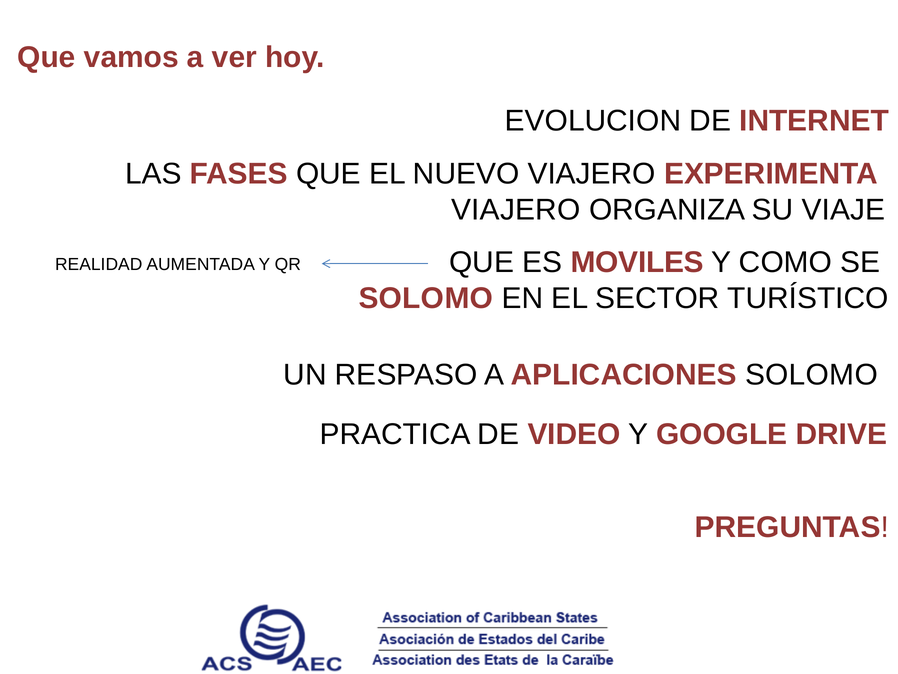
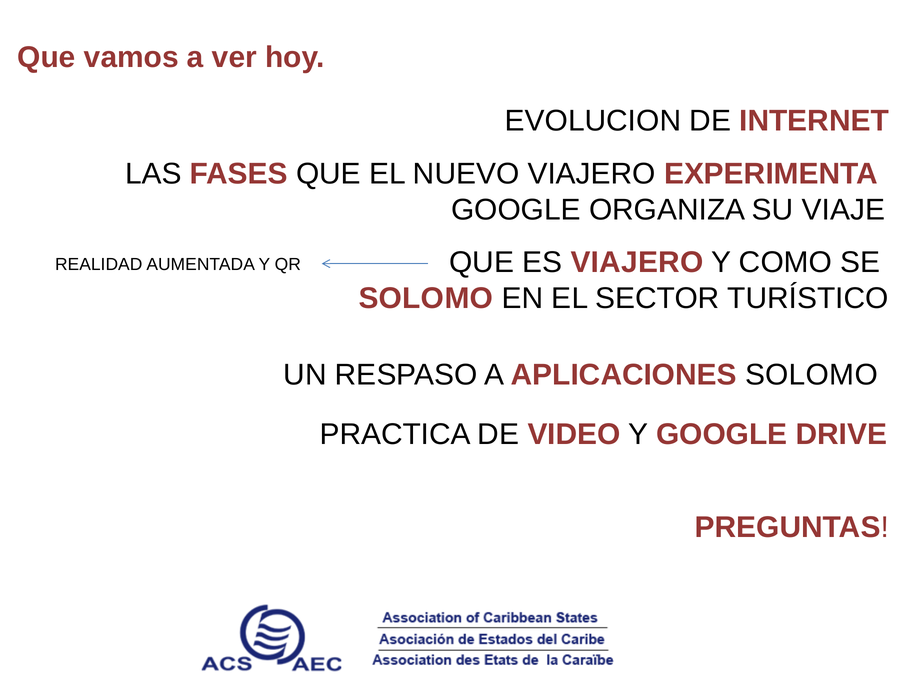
VIAJERO: VIAJERO -> GOOGLE (516, 210)
ES MOVILES: MOVILES -> VIAJERO (637, 262)
